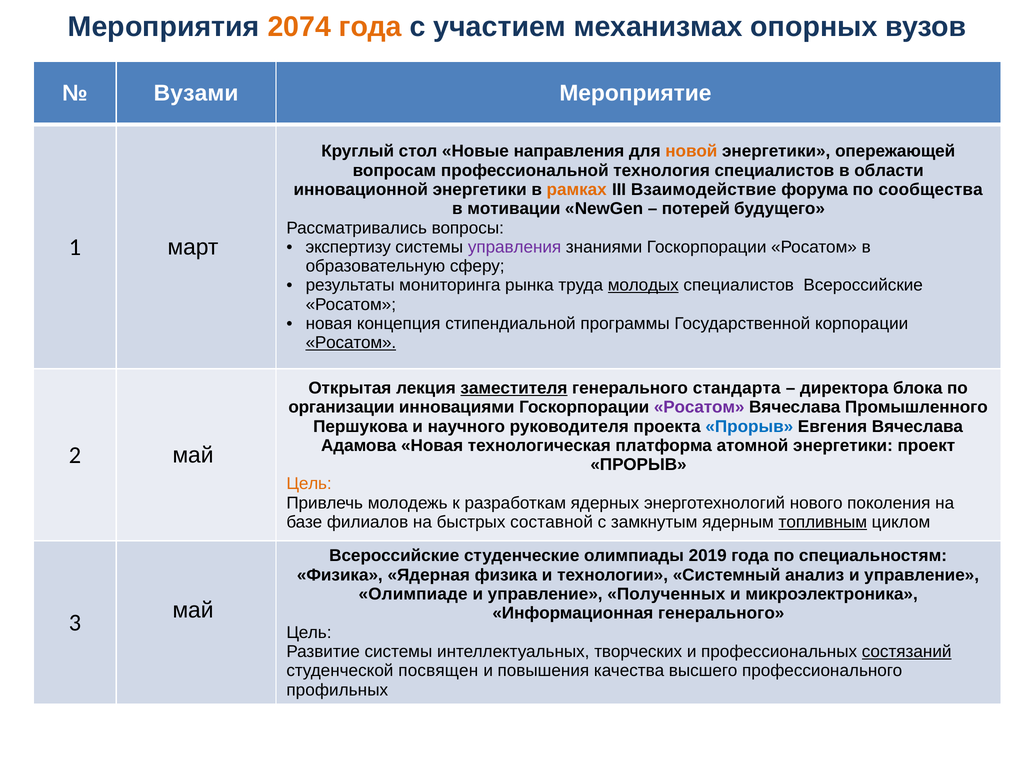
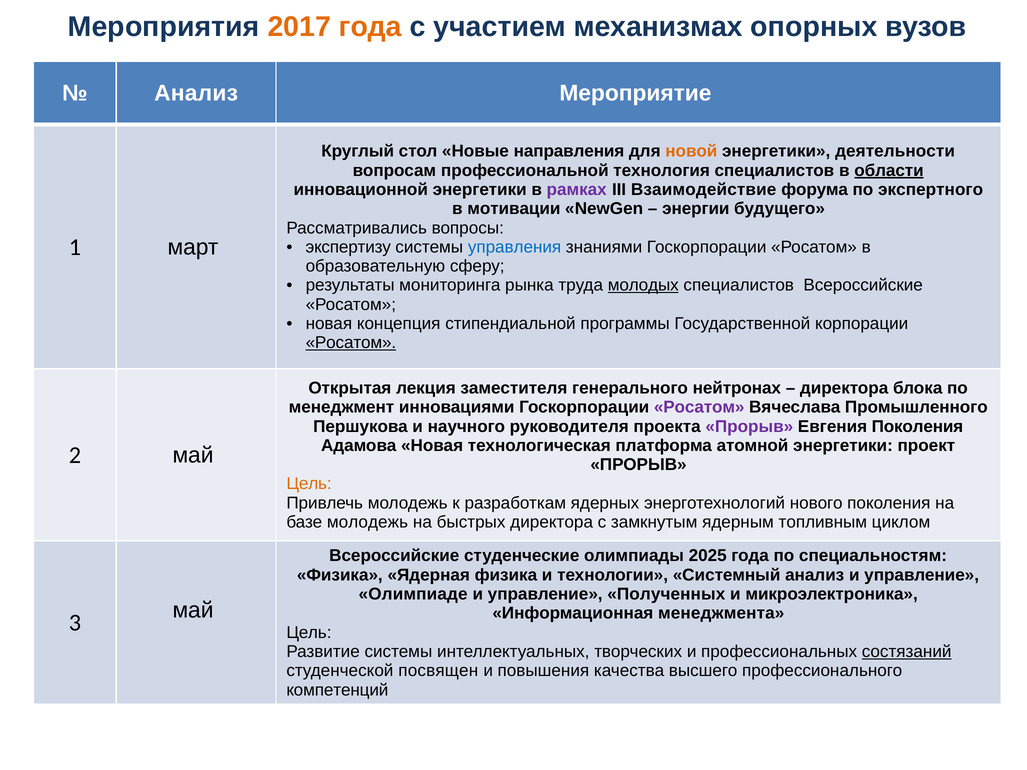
2074: 2074 -> 2017 (299, 27)
Вузами: Вузами -> Анализ (196, 93)
опережающей: опережающей -> деятельности (895, 151)
области underline: none -> present (889, 170)
рамках colour: orange -> purple (577, 190)
сообщества: сообщества -> экспертного (931, 190)
потерей: потерей -> энергии (696, 209)
управления colour: purple -> blue (515, 247)
заместителя underline: present -> none (514, 388)
стандарта: стандарта -> нейтронах (737, 388)
организации: организации -> менеджмент (341, 407)
Прорыв colour: blue -> purple (749, 427)
Евгения Вячеслава: Вячеслава -> Поколения (917, 427)
базе филиалов: филиалов -> молодежь (368, 522)
быстрых составной: составной -> директора (552, 522)
топливным underline: present -> none (823, 522)
2019: 2019 -> 2025 (708, 556)
Информационная генерального: генерального -> менеджмента (721, 613)
профильных: профильных -> компетенций (337, 690)
